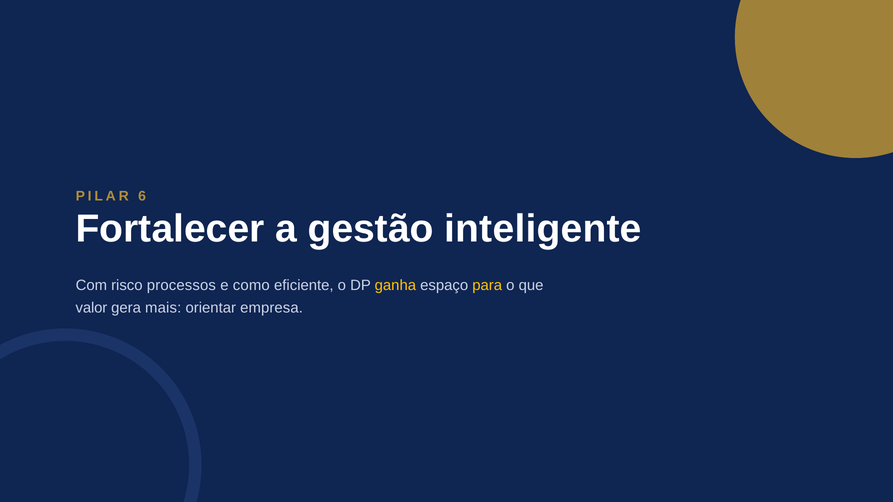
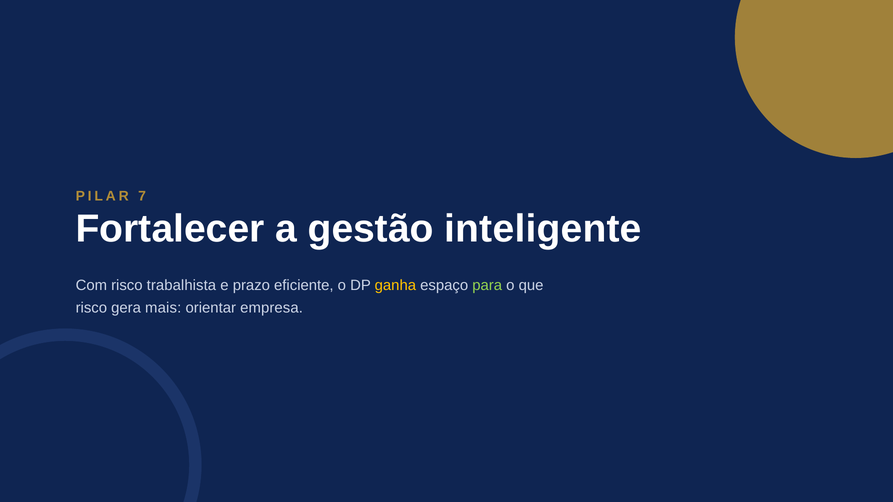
6: 6 -> 7 (142, 196)
processos: processos -> trabalhista (181, 286)
como: como -> prazo (251, 286)
para colour: yellow -> light green (487, 286)
valor: valor -> risco (91, 308)
